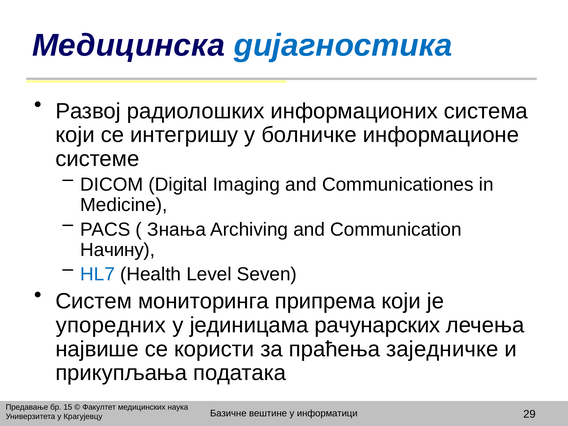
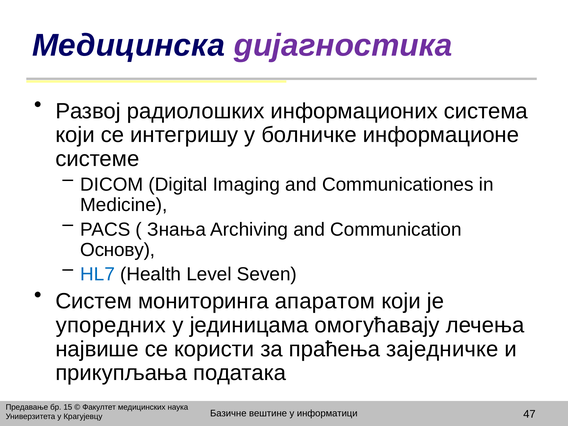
дијагностика colour: blue -> purple (343, 45)
Начину: Начину -> Основу (118, 250)
припрема: припрема -> апаратом (325, 301)
рачунарских: рачунарских -> омогућавају (377, 325)
29: 29 -> 47 (529, 414)
